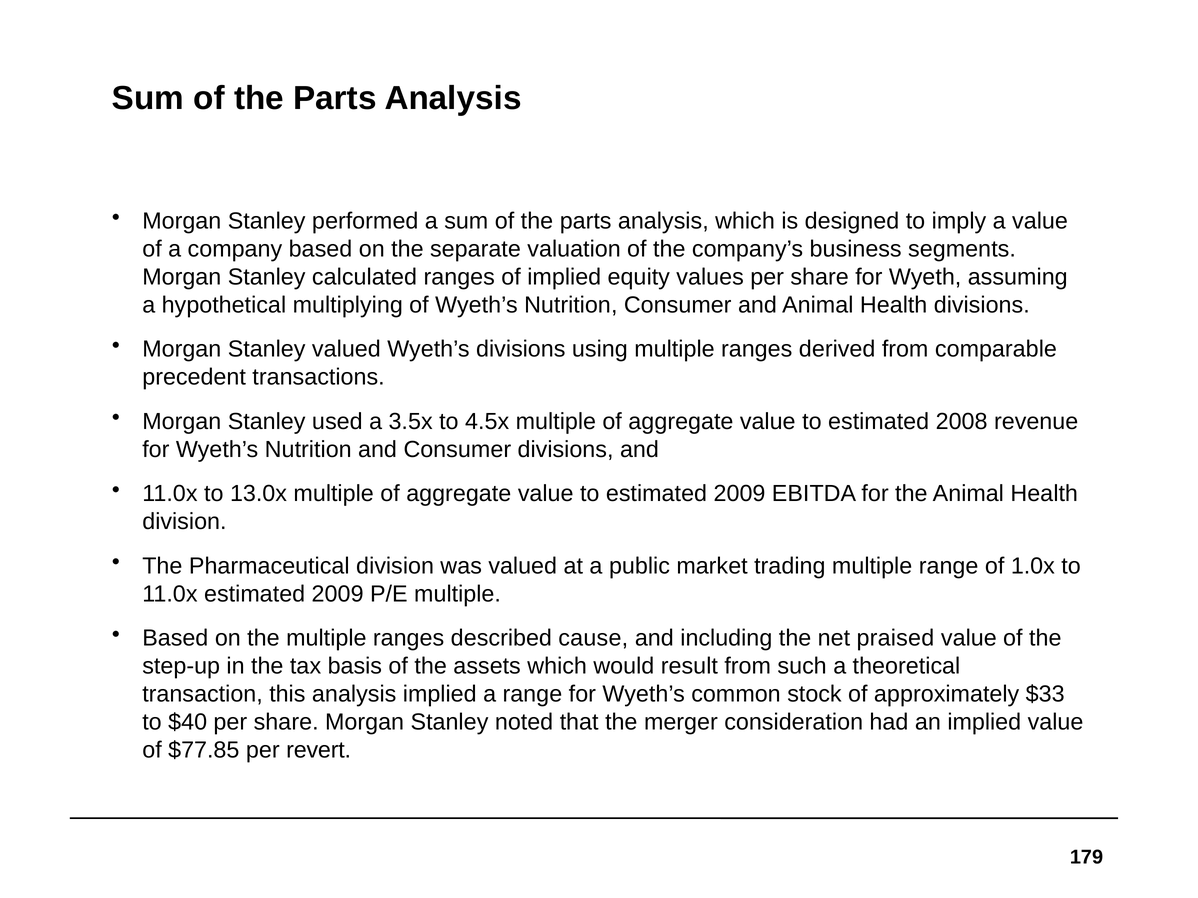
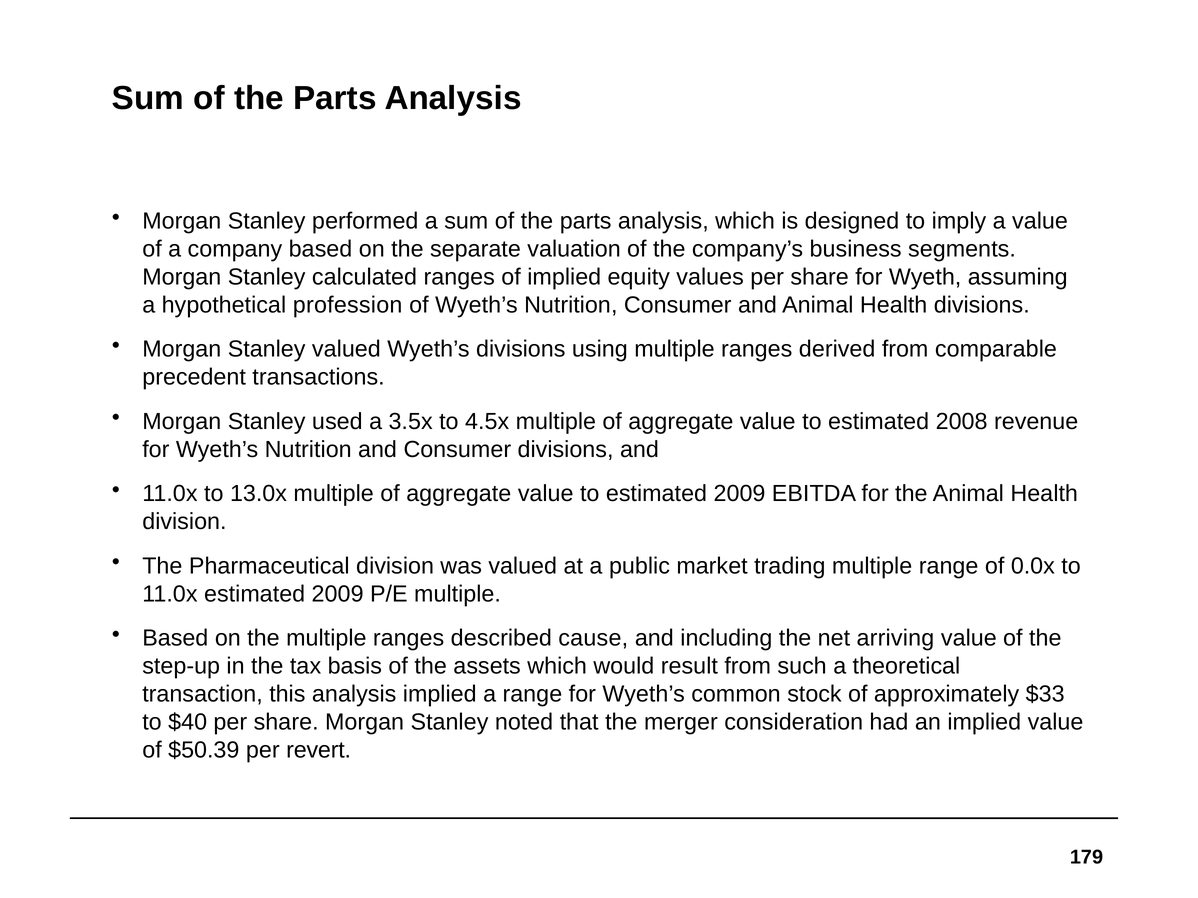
multiplying: multiplying -> profession (348, 305)
1.0x: 1.0x -> 0.0x (1033, 566)
praised: praised -> arriving (895, 639)
$77.85: $77.85 -> $50.39 (204, 750)
